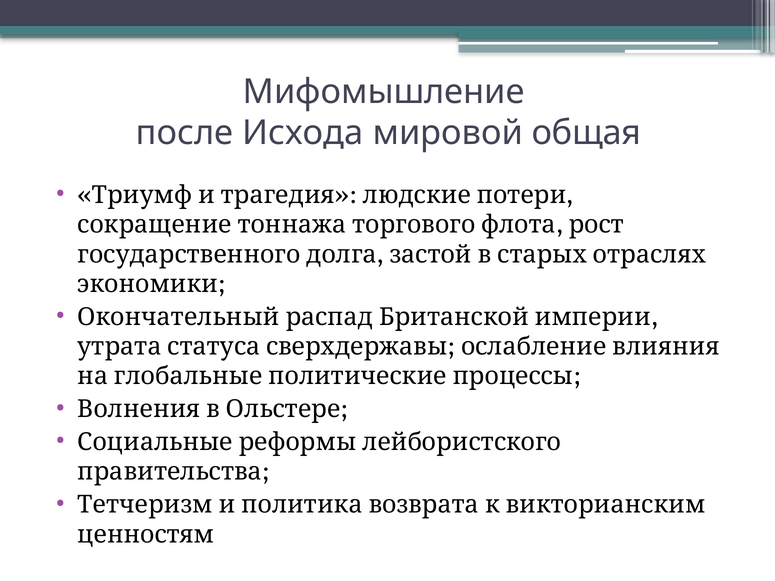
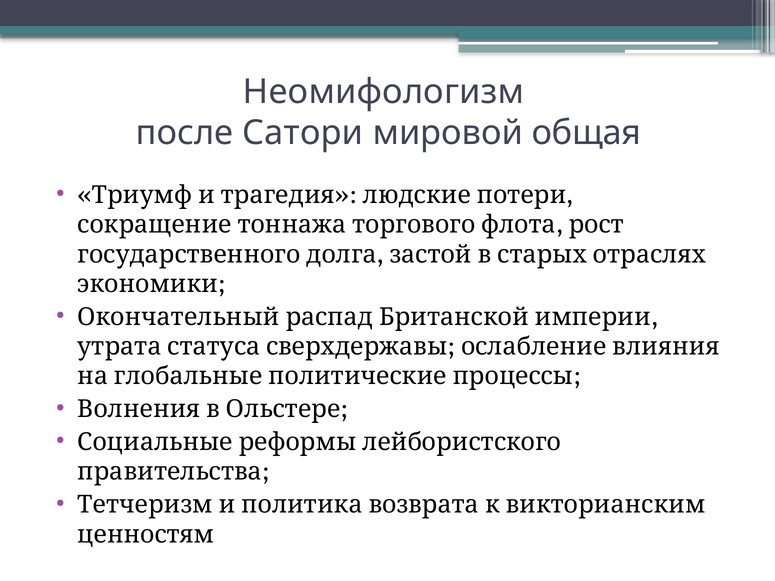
Мифомышление: Мифомышление -> Неомифологизм (384, 92)
Исхода: Исхода -> Сатори (303, 133)
